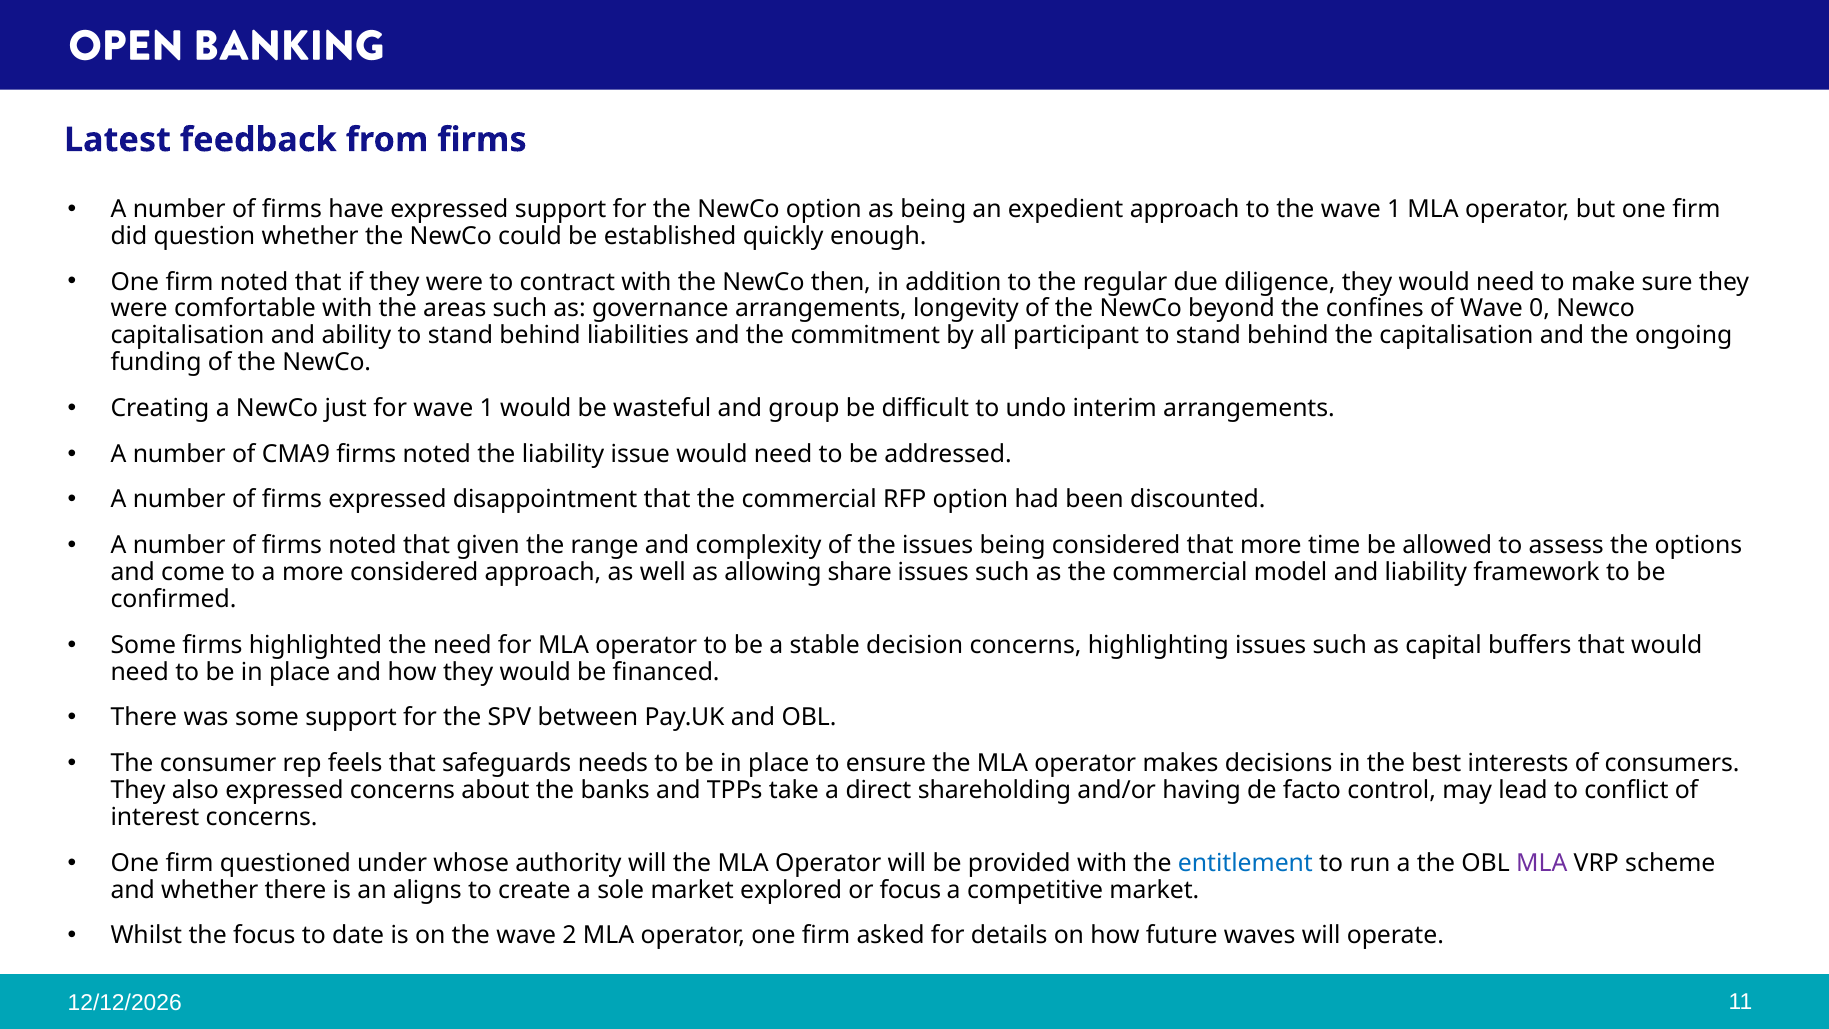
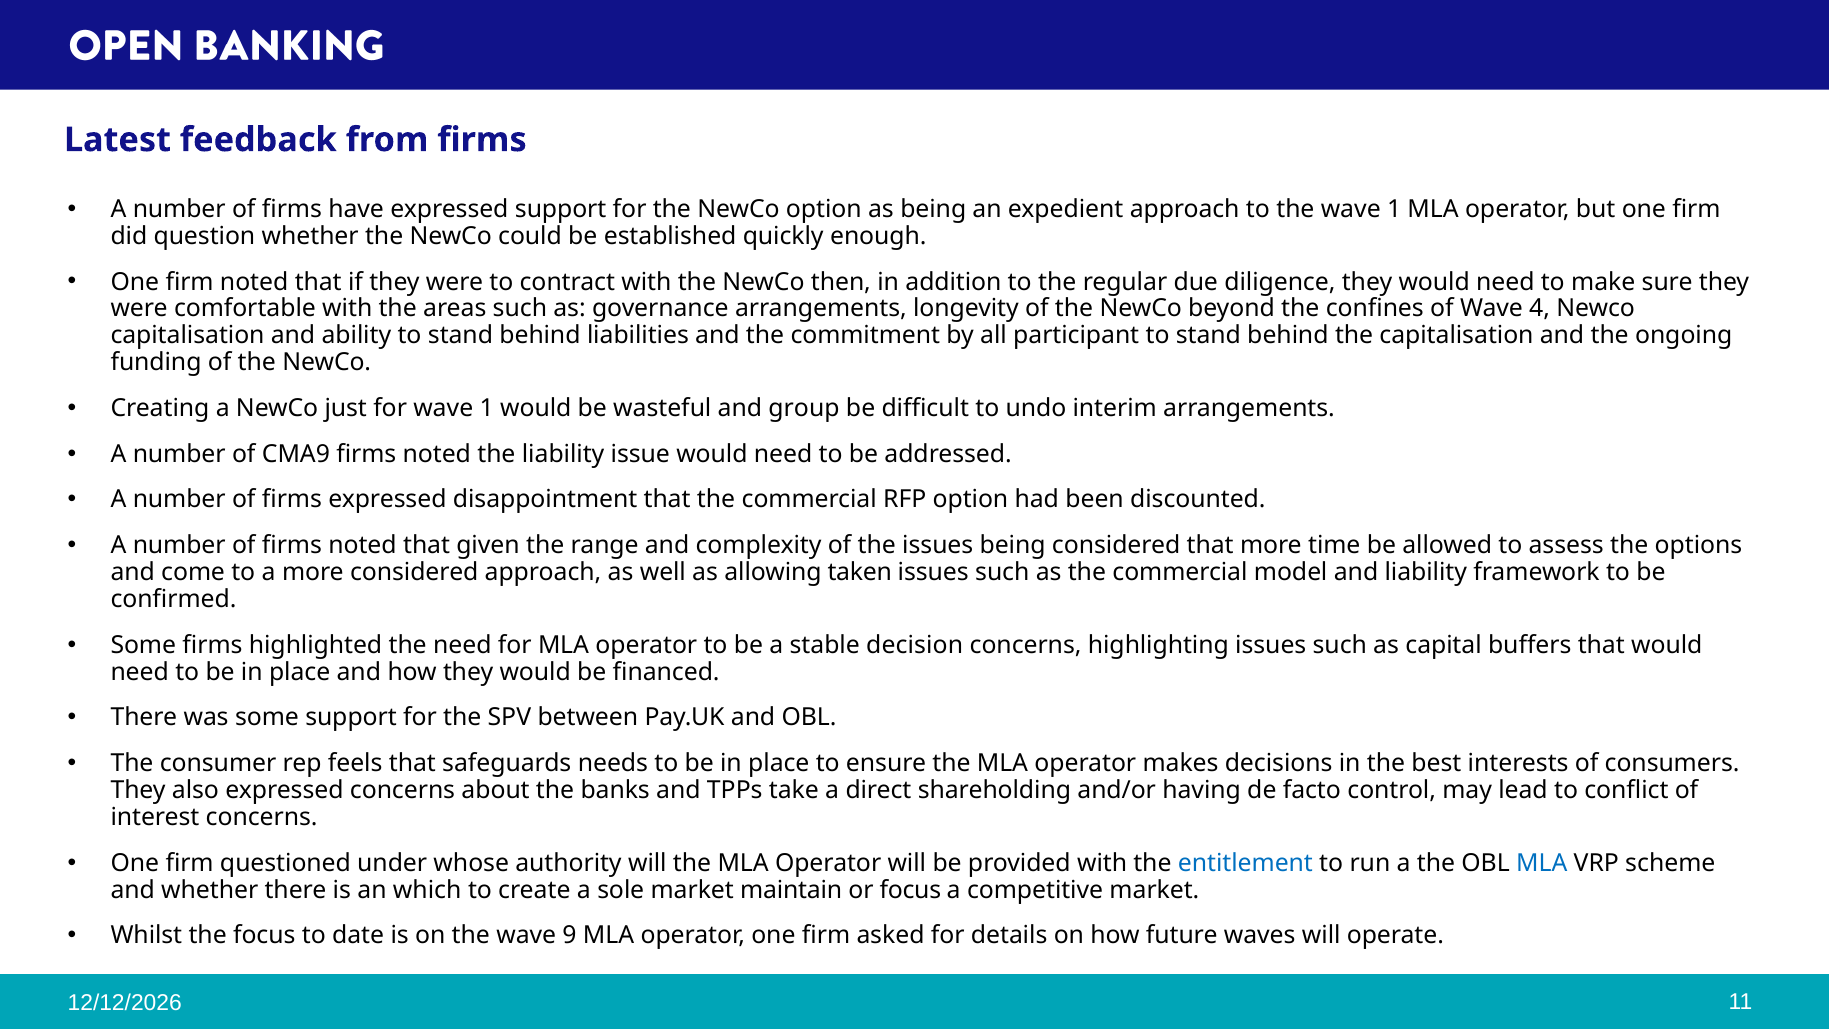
0: 0 -> 4 (1540, 309)
share: share -> taken (860, 572)
MLA colour: purple -> blue (1542, 863)
aligns: aligns -> which (427, 890)
explored: explored -> maintain (791, 890)
2: 2 -> 9 (570, 936)
